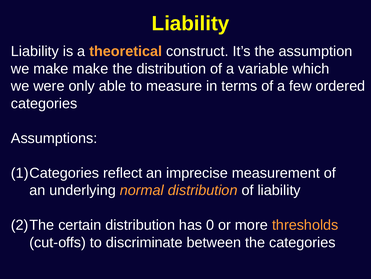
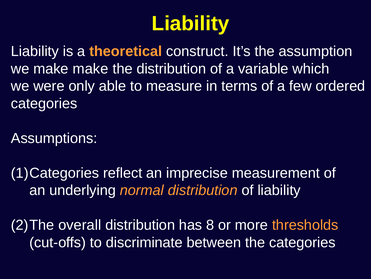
certain: certain -> overall (80, 225)
0: 0 -> 8 (210, 225)
